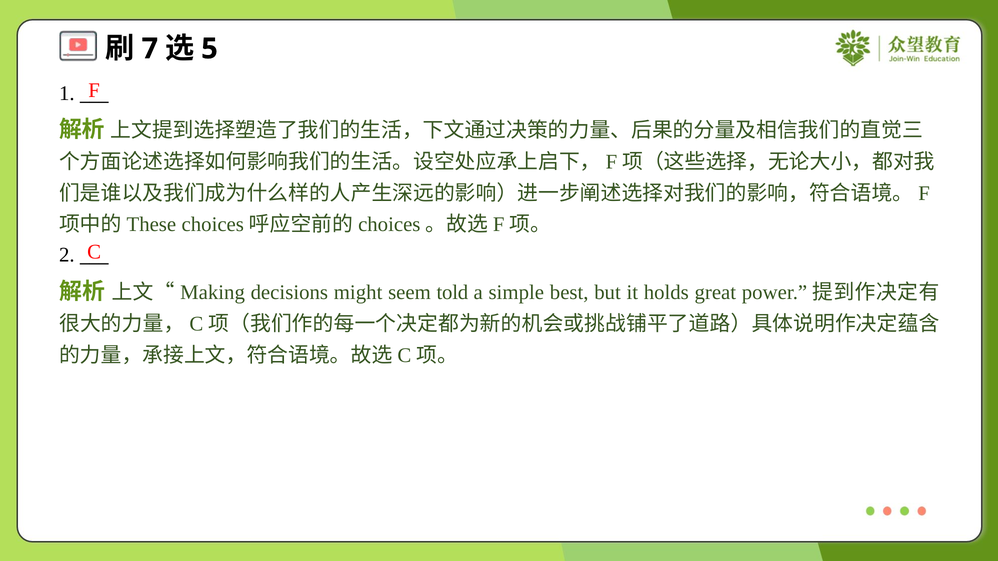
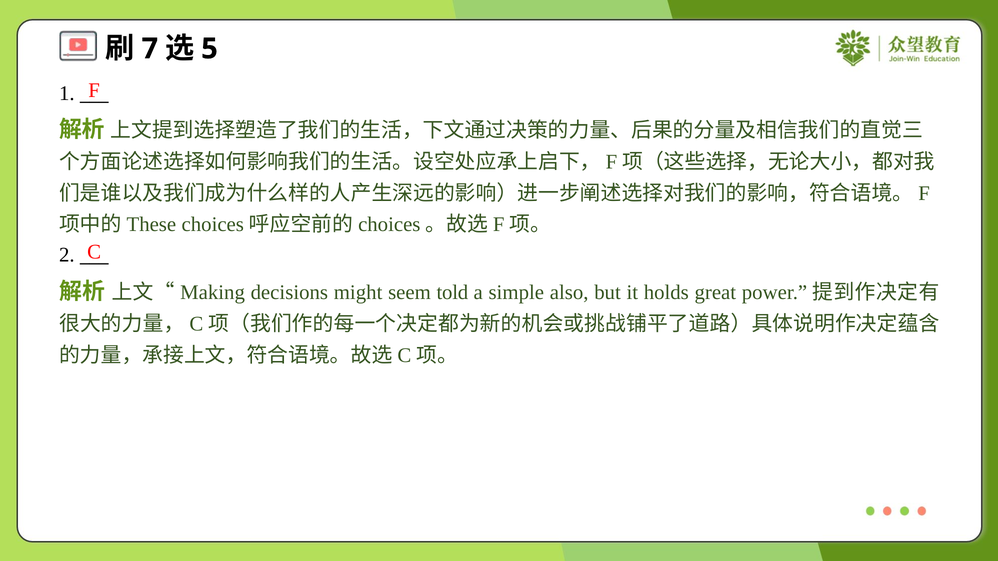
best: best -> also (569, 293)
